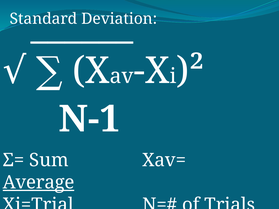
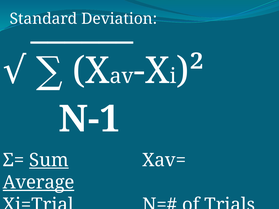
Sum underline: none -> present (49, 160)
